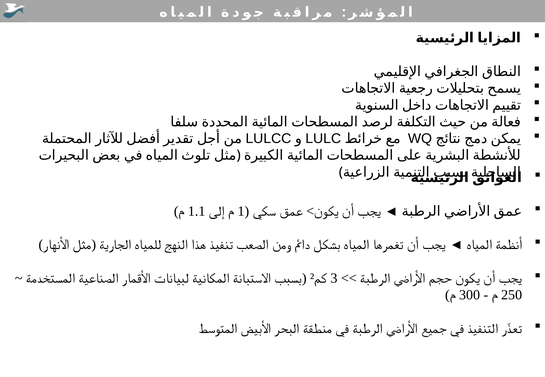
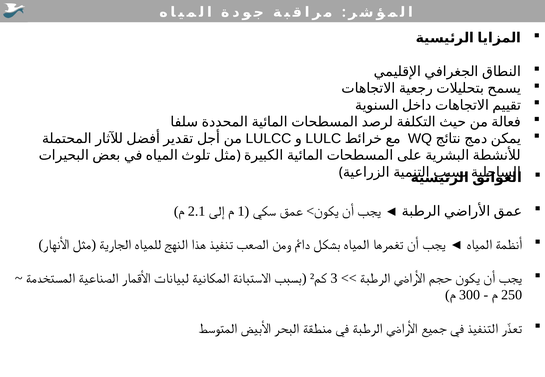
1.1: 1.1 -> 2.1 (197, 211)
